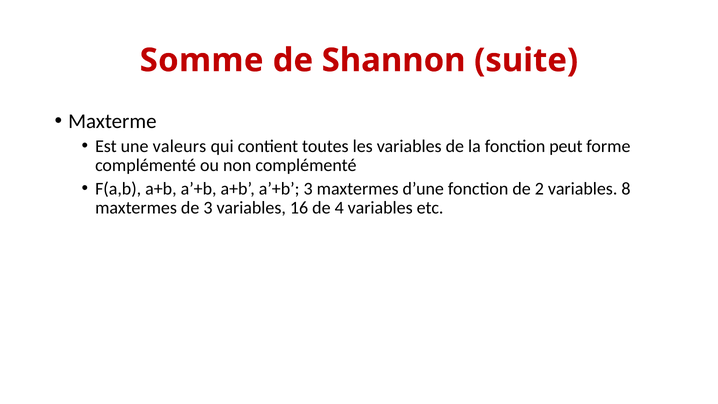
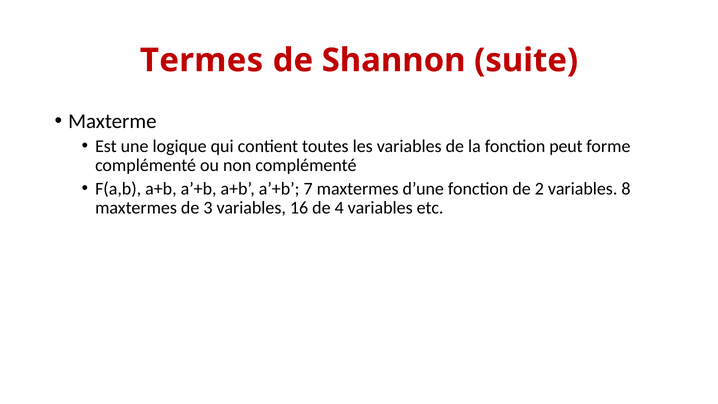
Somme: Somme -> Termes (202, 60)
valeurs: valeurs -> logique (180, 146)
a’+b 3: 3 -> 7 (308, 189)
